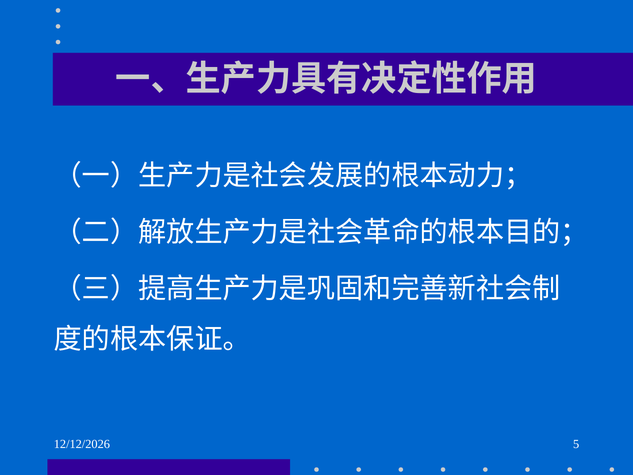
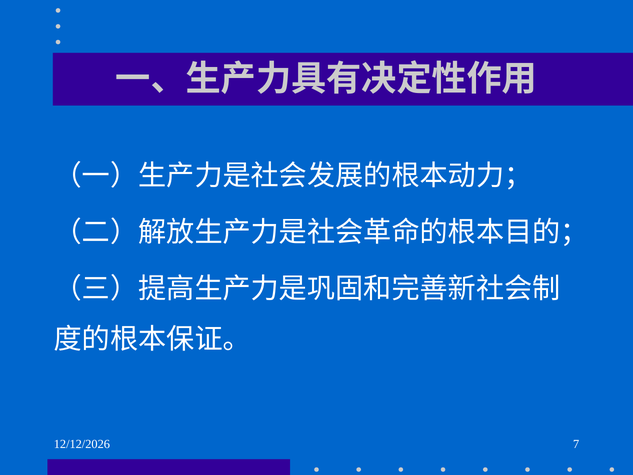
5: 5 -> 7 (576, 444)
